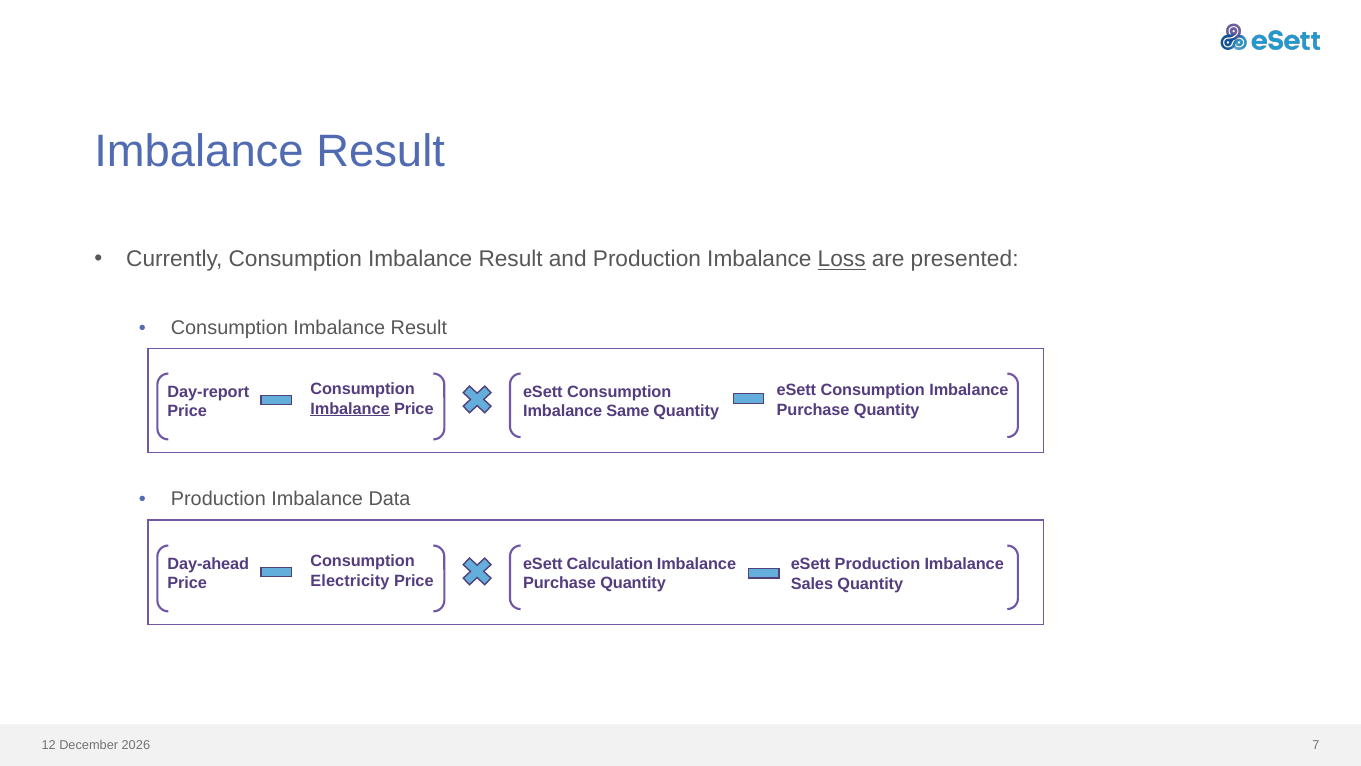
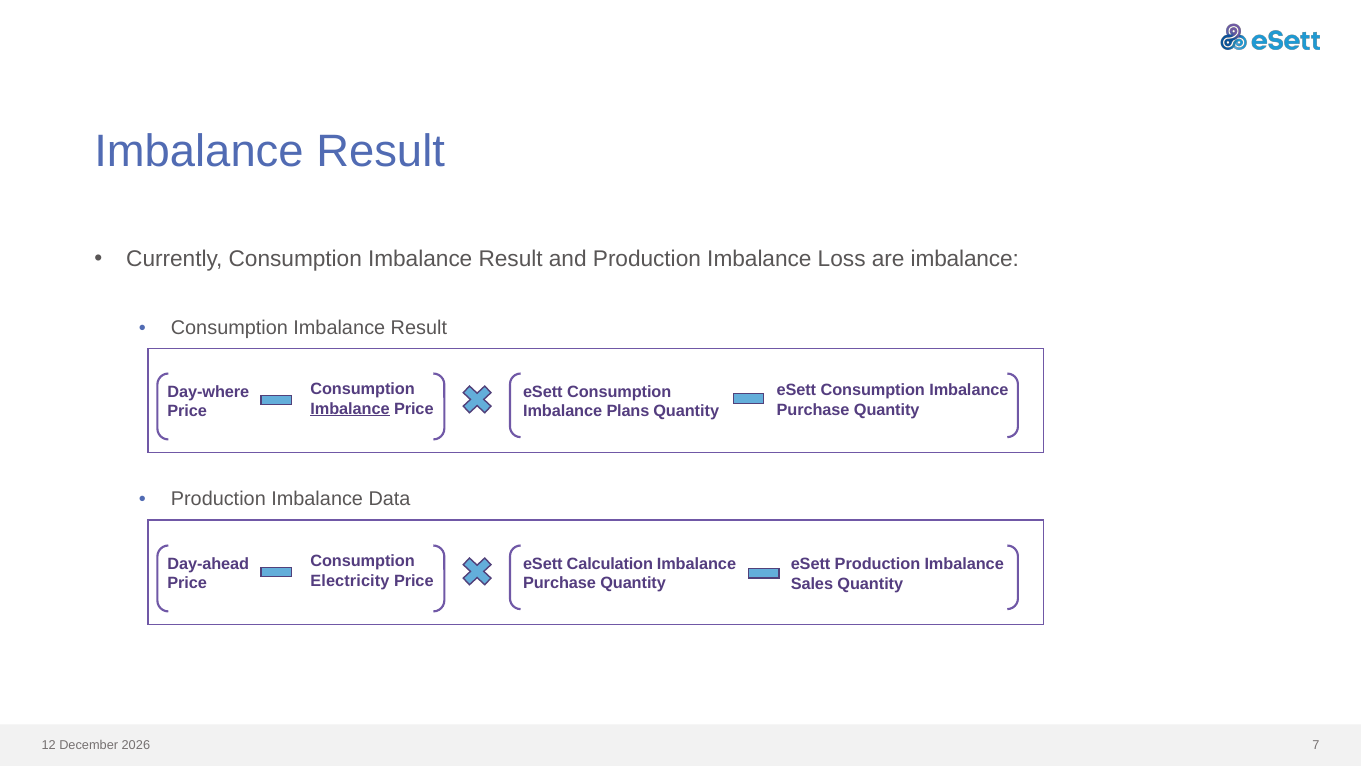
Loss underline: present -> none (842, 259)
are presented: presented -> imbalance (965, 259)
Day-report: Day-report -> Day-where (208, 392)
Same: Same -> Plans (628, 411)
